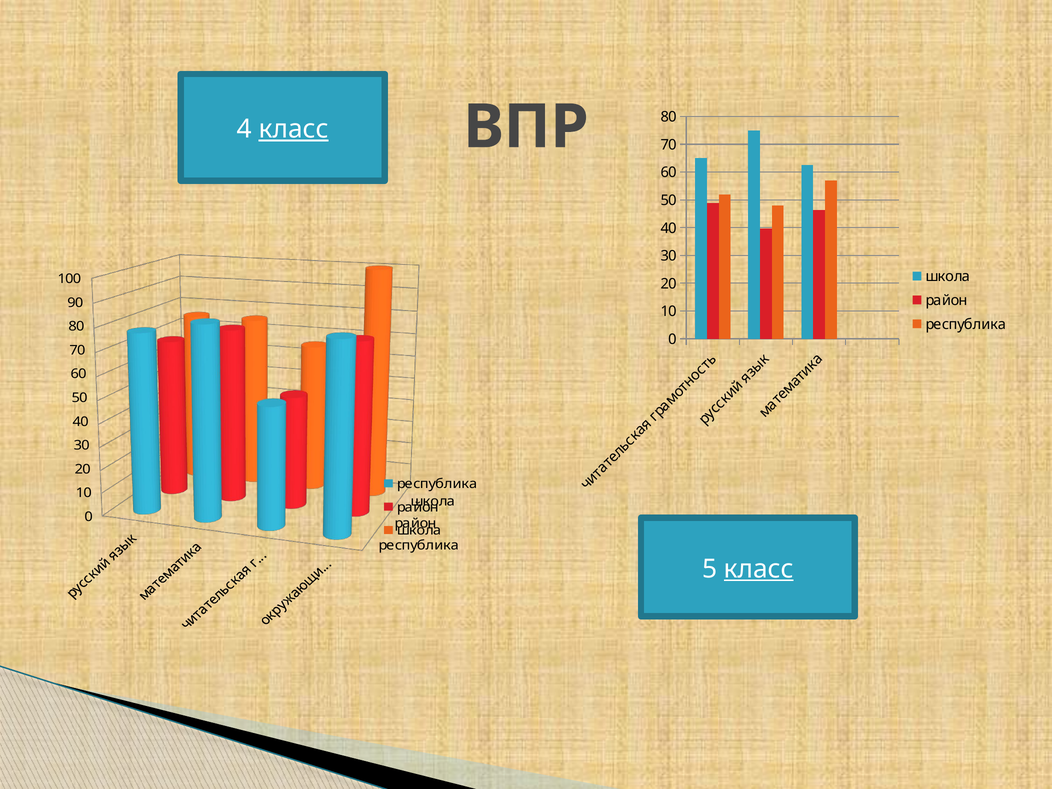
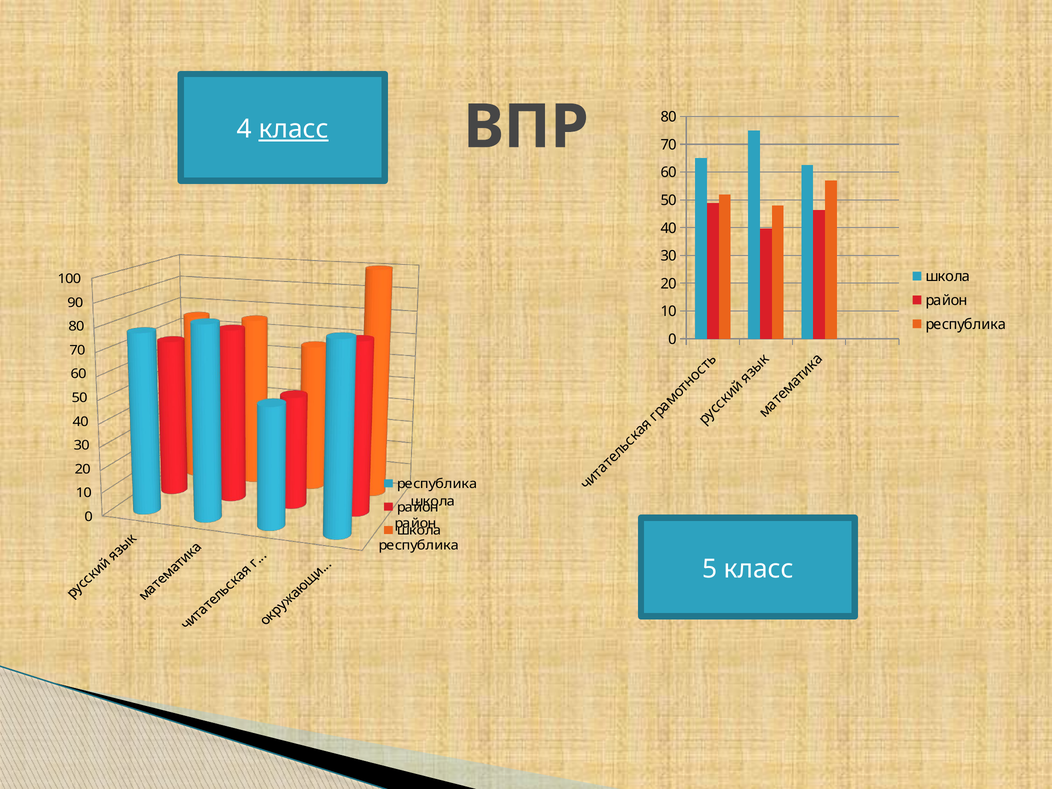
класс underline: present -> none (759, 569)
